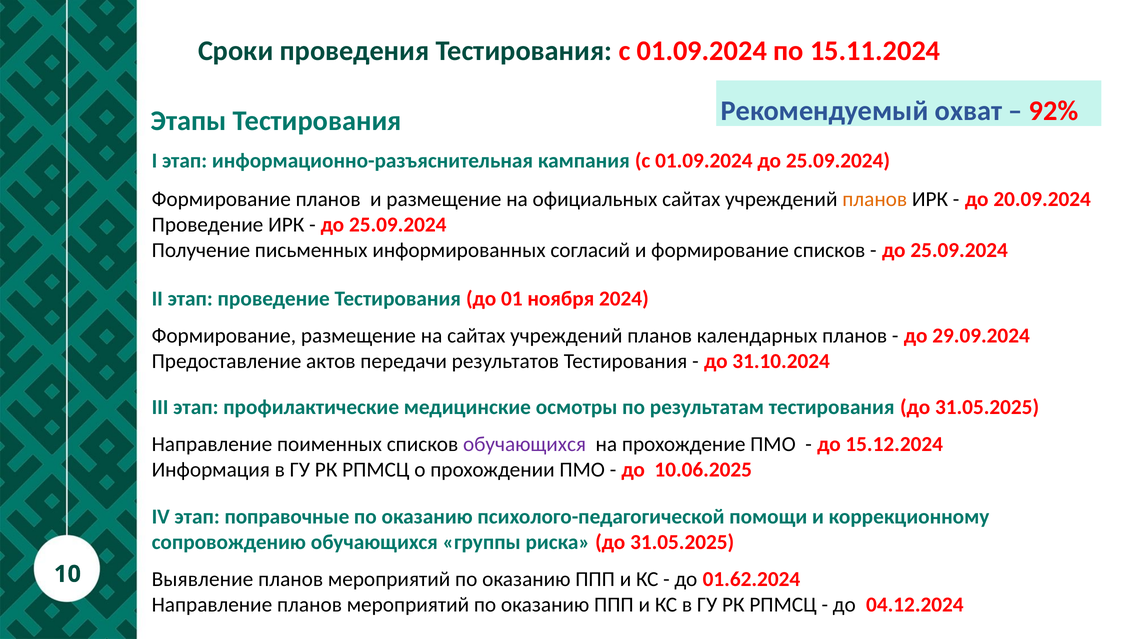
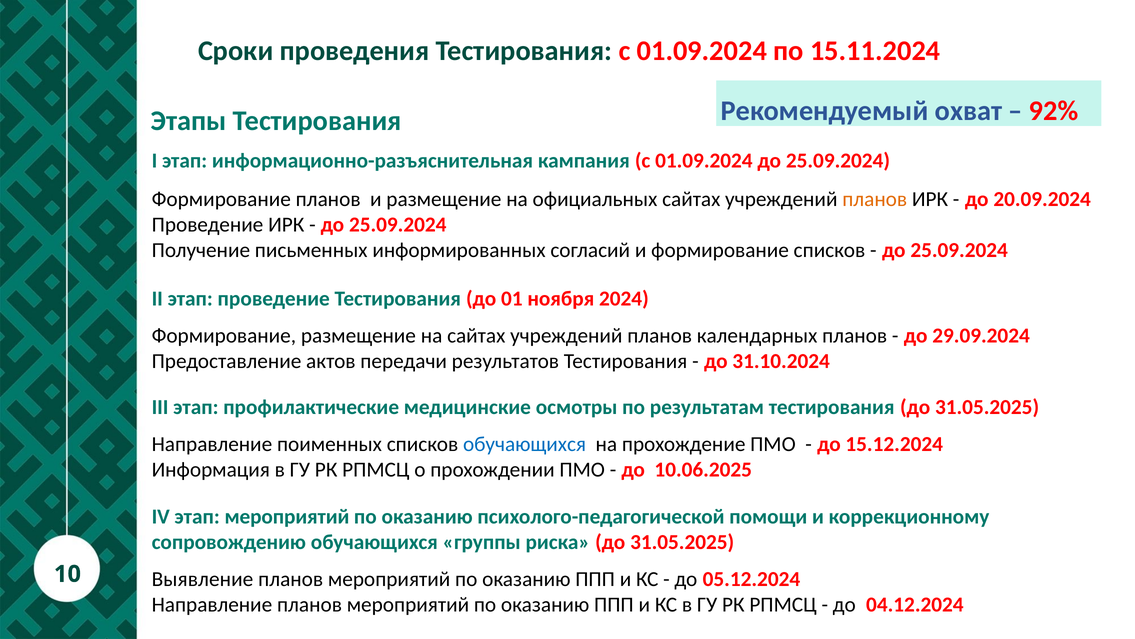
обучающихся colour: purple -> blue (525, 444)
этап поправочные: поправочные -> мероприятий (287, 516)
01.62.2024: 01.62.2024 -> 05.12.2024 (751, 579)
